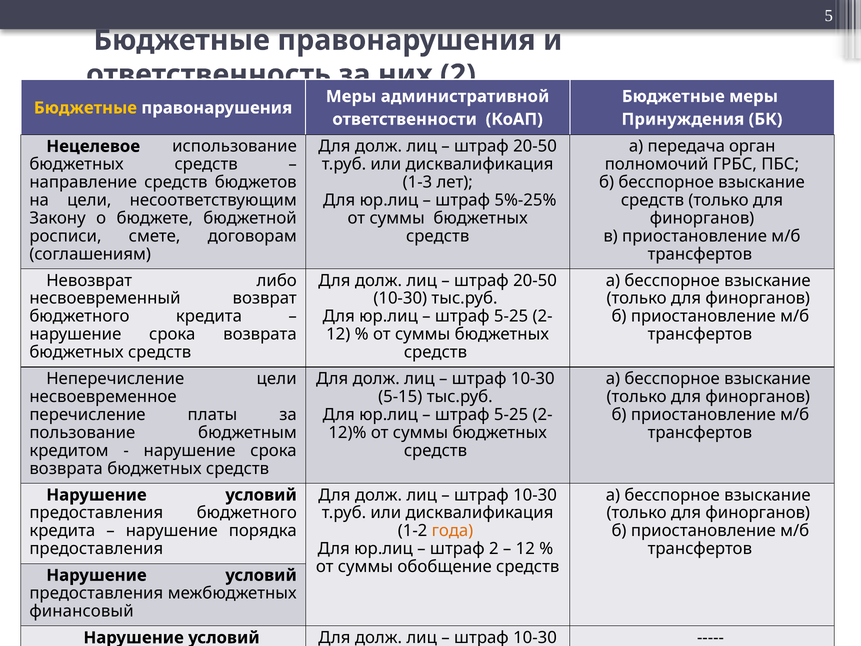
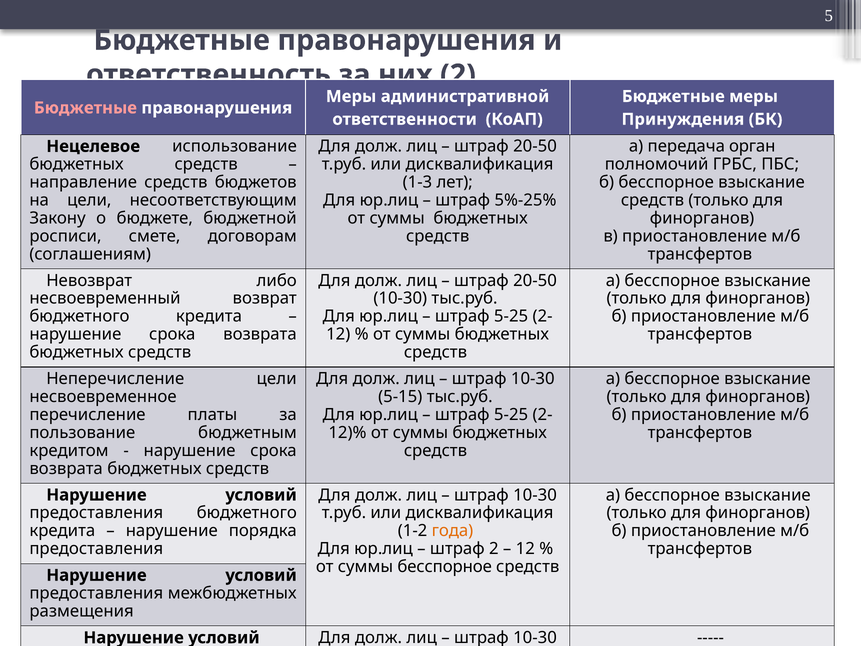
Бюджетные colour: yellow -> pink (85, 108)
суммы обобщение: обобщение -> бесспорное (445, 567)
финансовый: финансовый -> размещения (82, 611)
